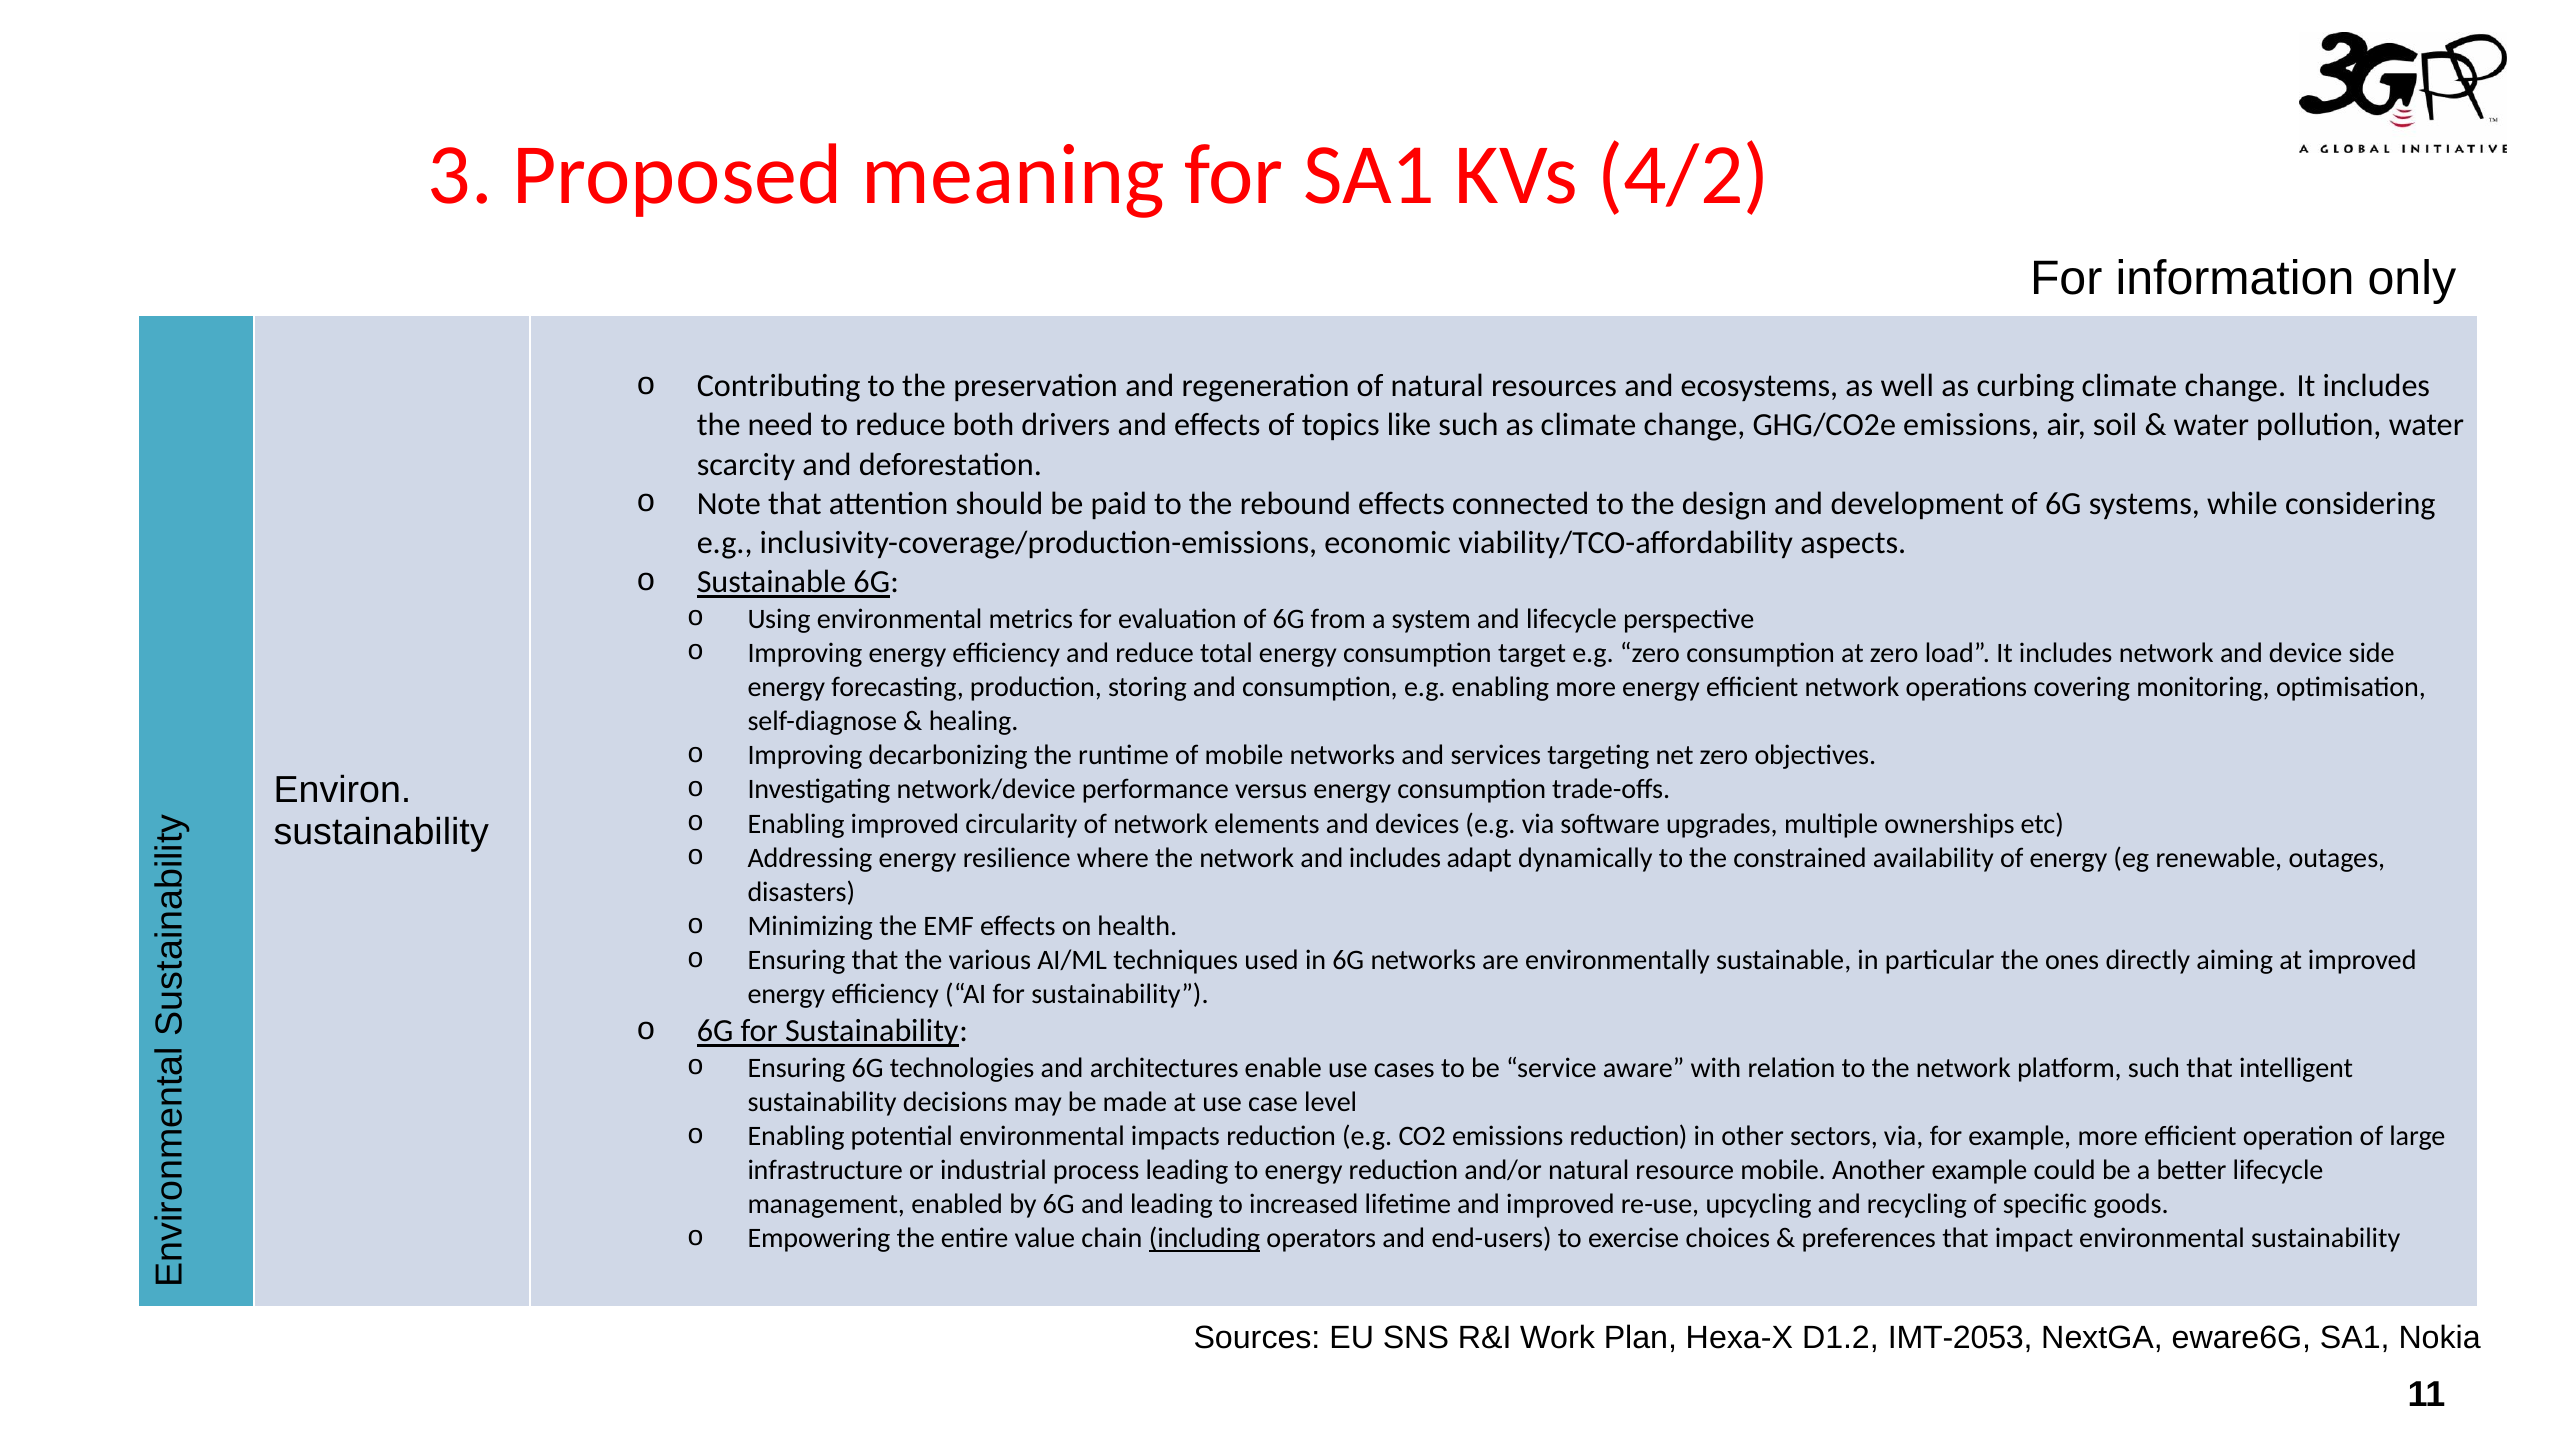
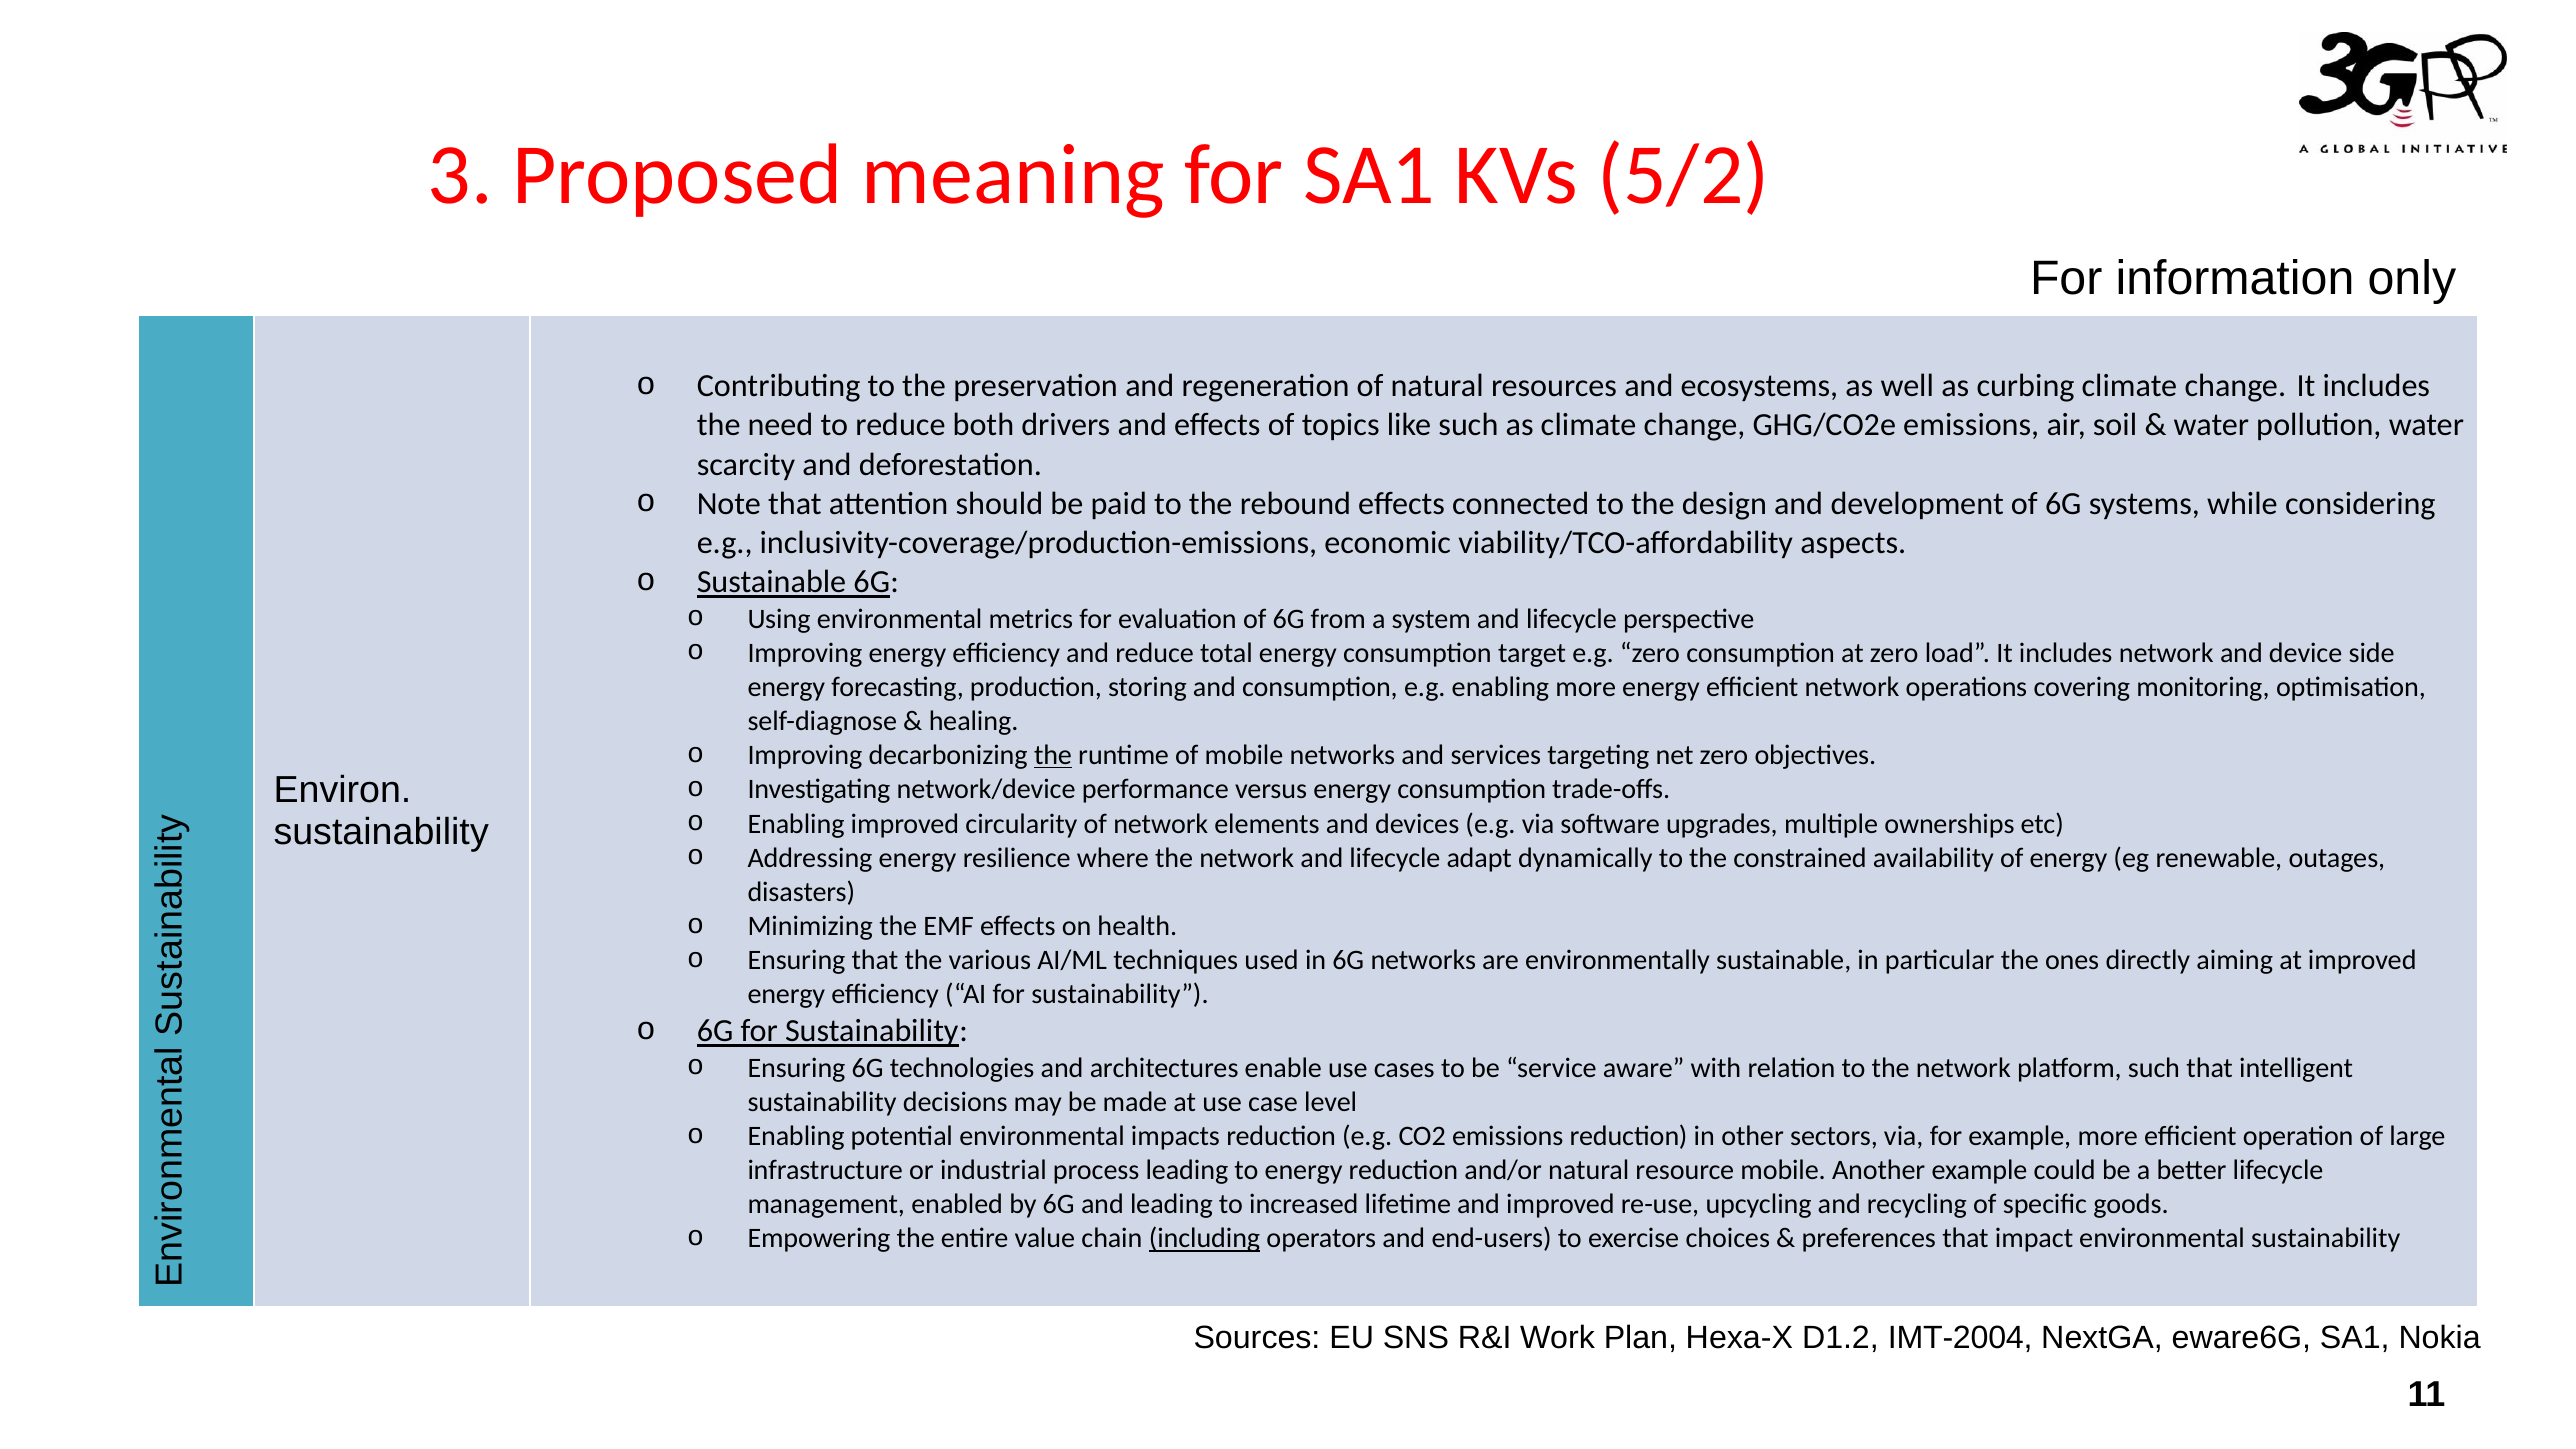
4/2: 4/2 -> 5/2 (1684, 175)
the underline: none -> present (1053, 755)
network and includes: includes -> lifecycle (1395, 858)
IMT-2053: IMT-2053 -> IMT-2004 (1960, 1338)
